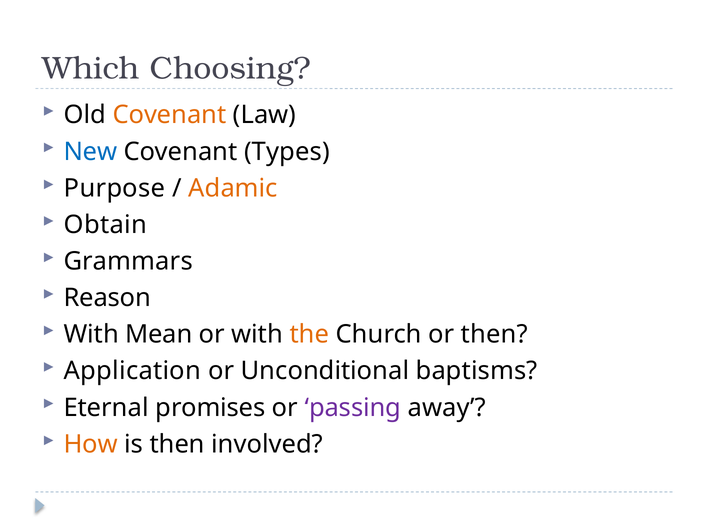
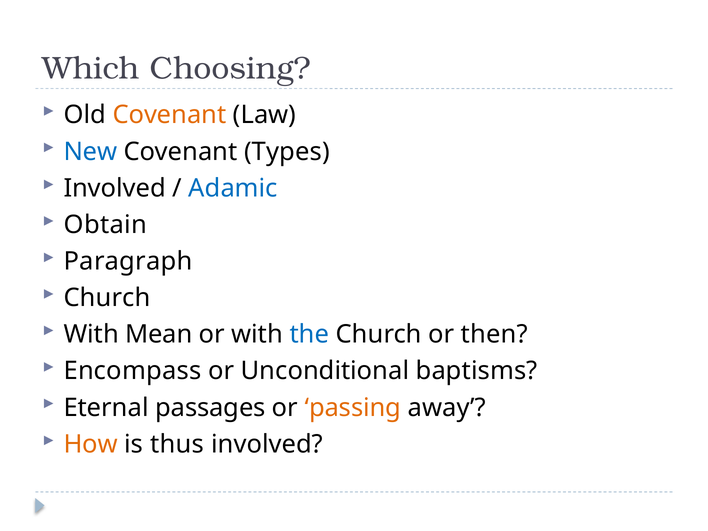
Purpose: Purpose -> Involved (115, 188)
Adamic colour: orange -> blue (233, 188)
Grammars: Grammars -> Paragraph (128, 261)
Reason: Reason -> Church (107, 298)
the colour: orange -> blue (309, 334)
Application: Application -> Encompass (132, 371)
promises: promises -> passages (210, 408)
passing colour: purple -> orange (353, 408)
is then: then -> thus (177, 444)
